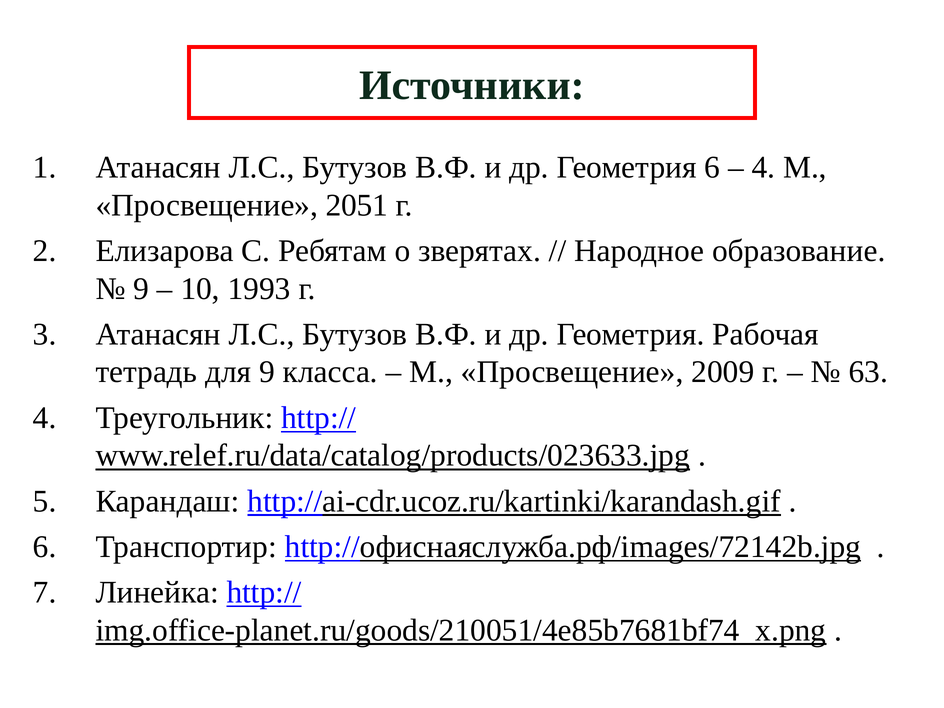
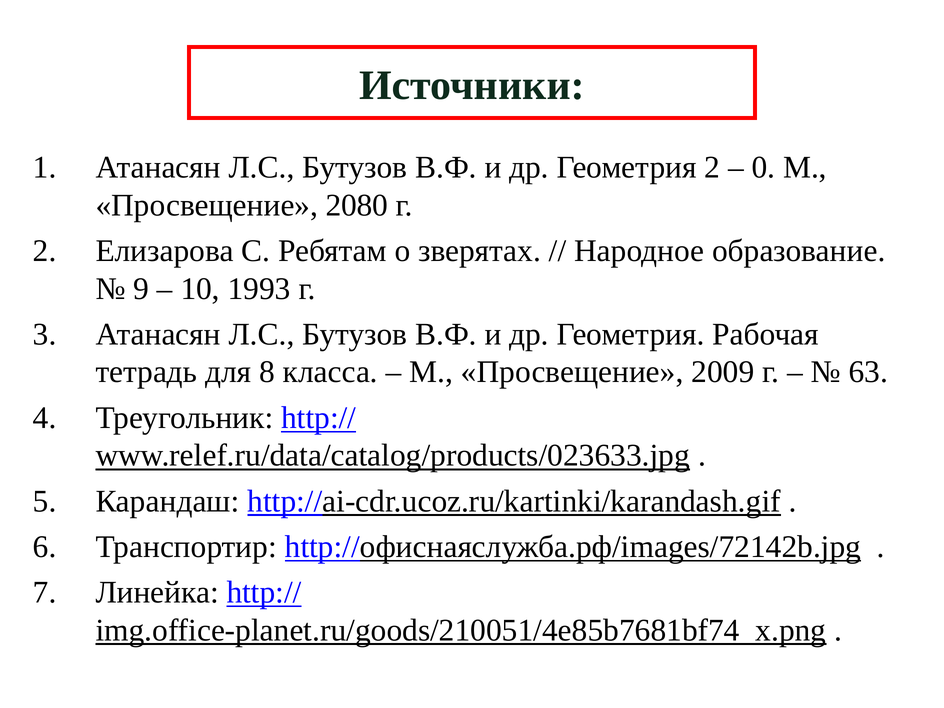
Геометрия 6: 6 -> 2 (712, 168)
4: 4 -> 0 (763, 168)
2051: 2051 -> 2080 (357, 205)
для 9: 9 -> 8 (267, 372)
